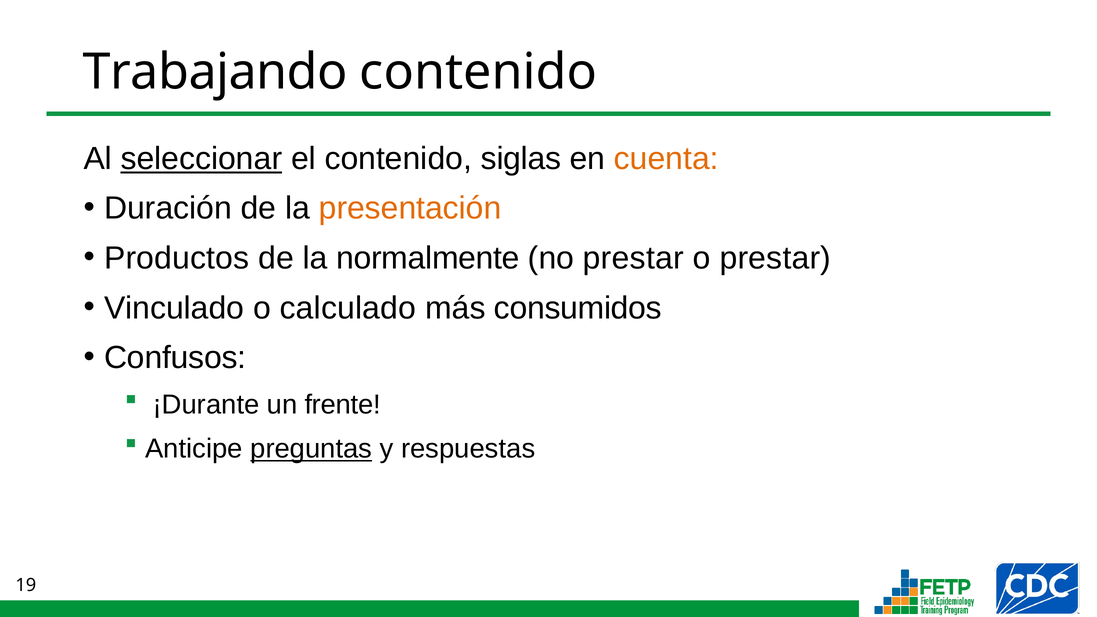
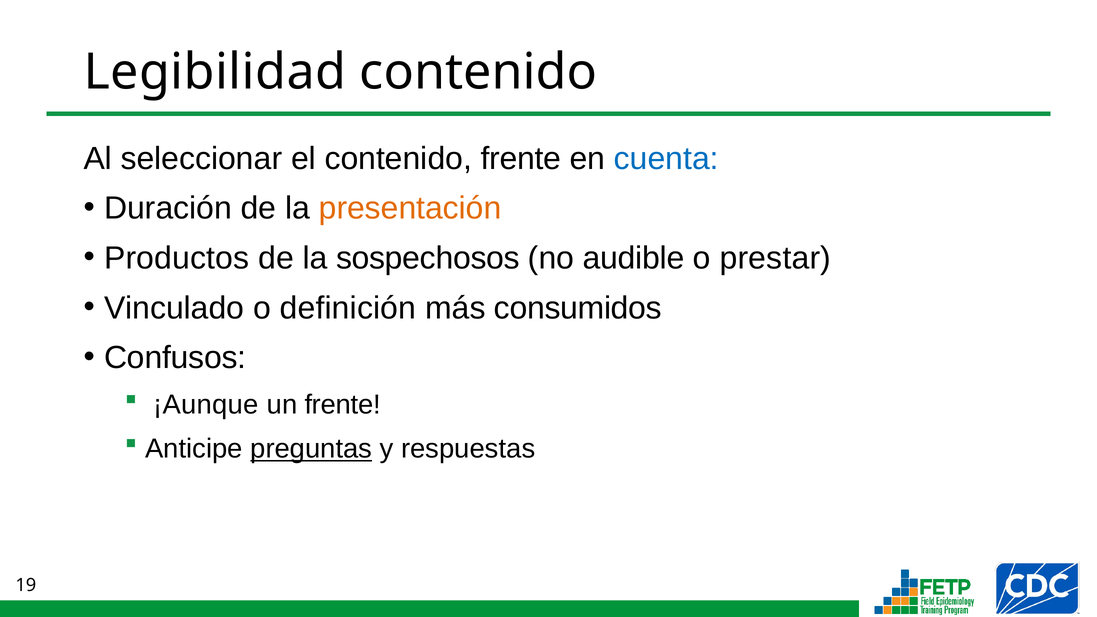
Trabajando: Trabajando -> Legibilidad (215, 72)
seleccionar underline: present -> none (201, 159)
contenido siglas: siglas -> frente (521, 159)
cuenta colour: orange -> blue (666, 159)
normalmente: normalmente -> sospechosos (428, 258)
no prestar: prestar -> audible (634, 258)
calculado: calculado -> definición (348, 308)
¡Durante: ¡Durante -> ¡Aunque (206, 405)
